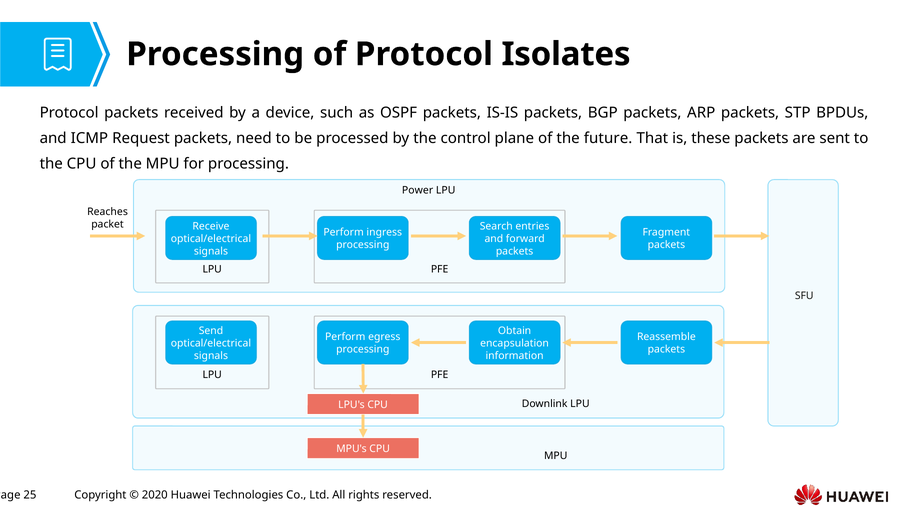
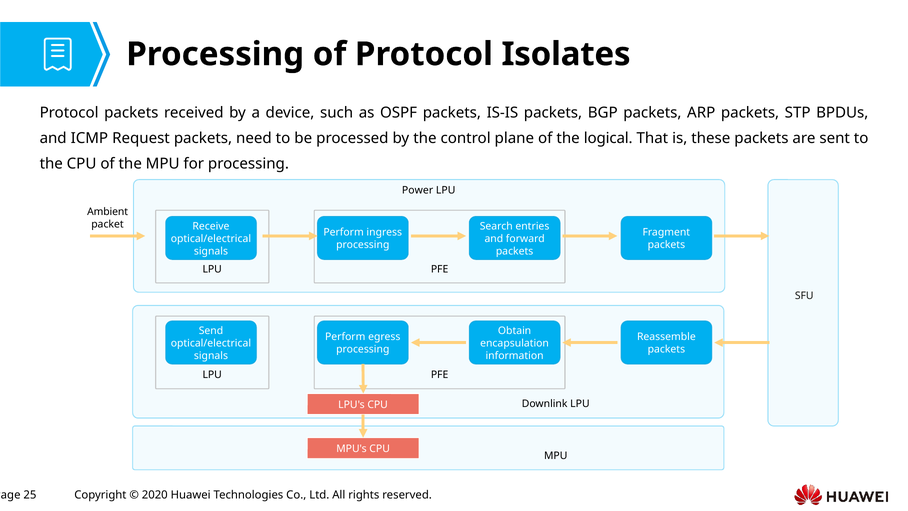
future: future -> logical (608, 138)
Reaches: Reaches -> Ambient (108, 212)
